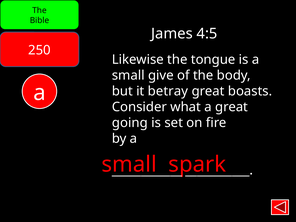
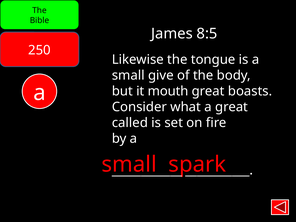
4:5: 4:5 -> 8:5 (207, 34)
betray: betray -> mouth (168, 91)
going: going -> called (130, 123)
